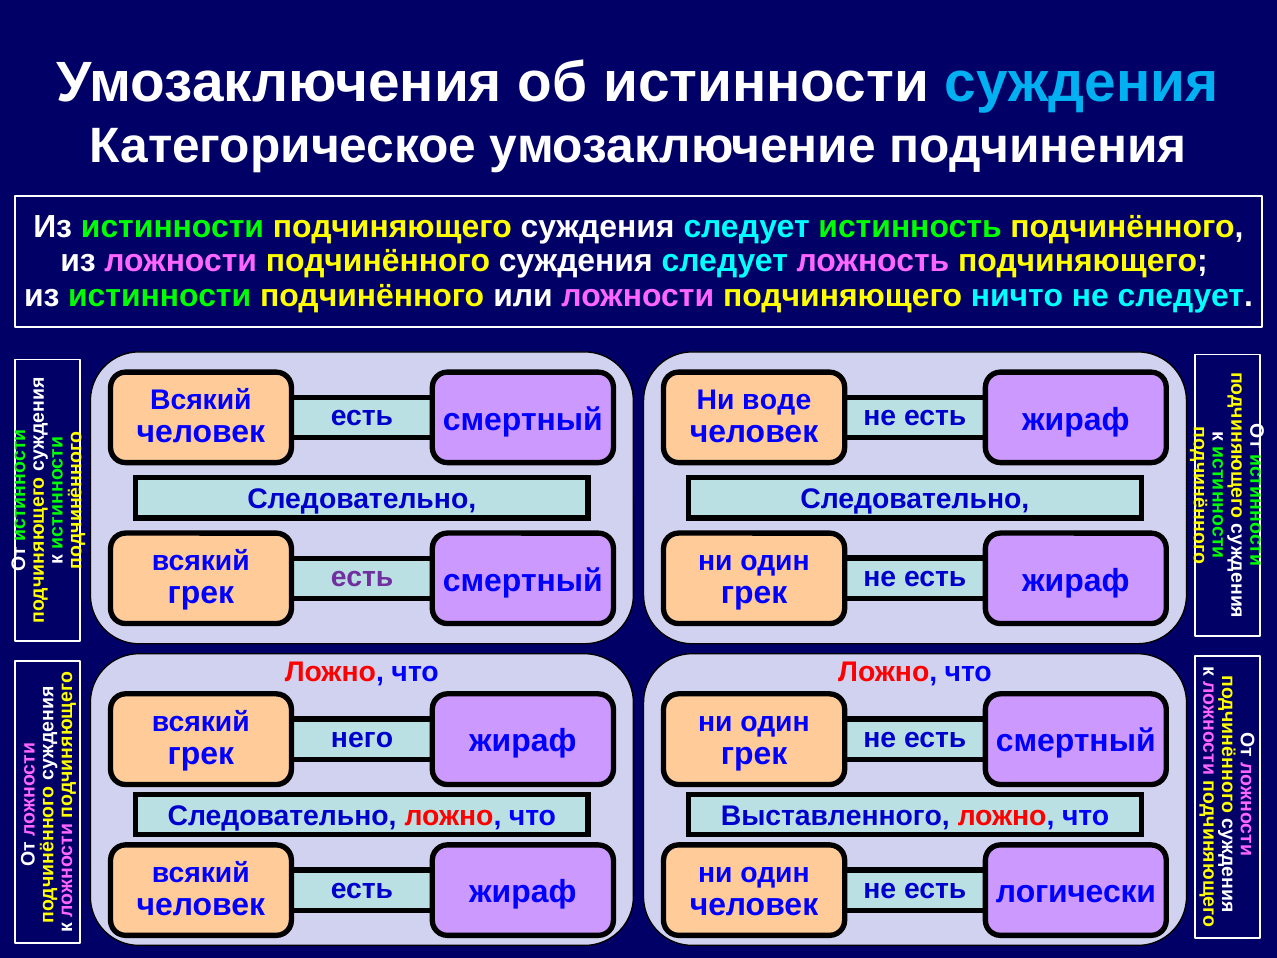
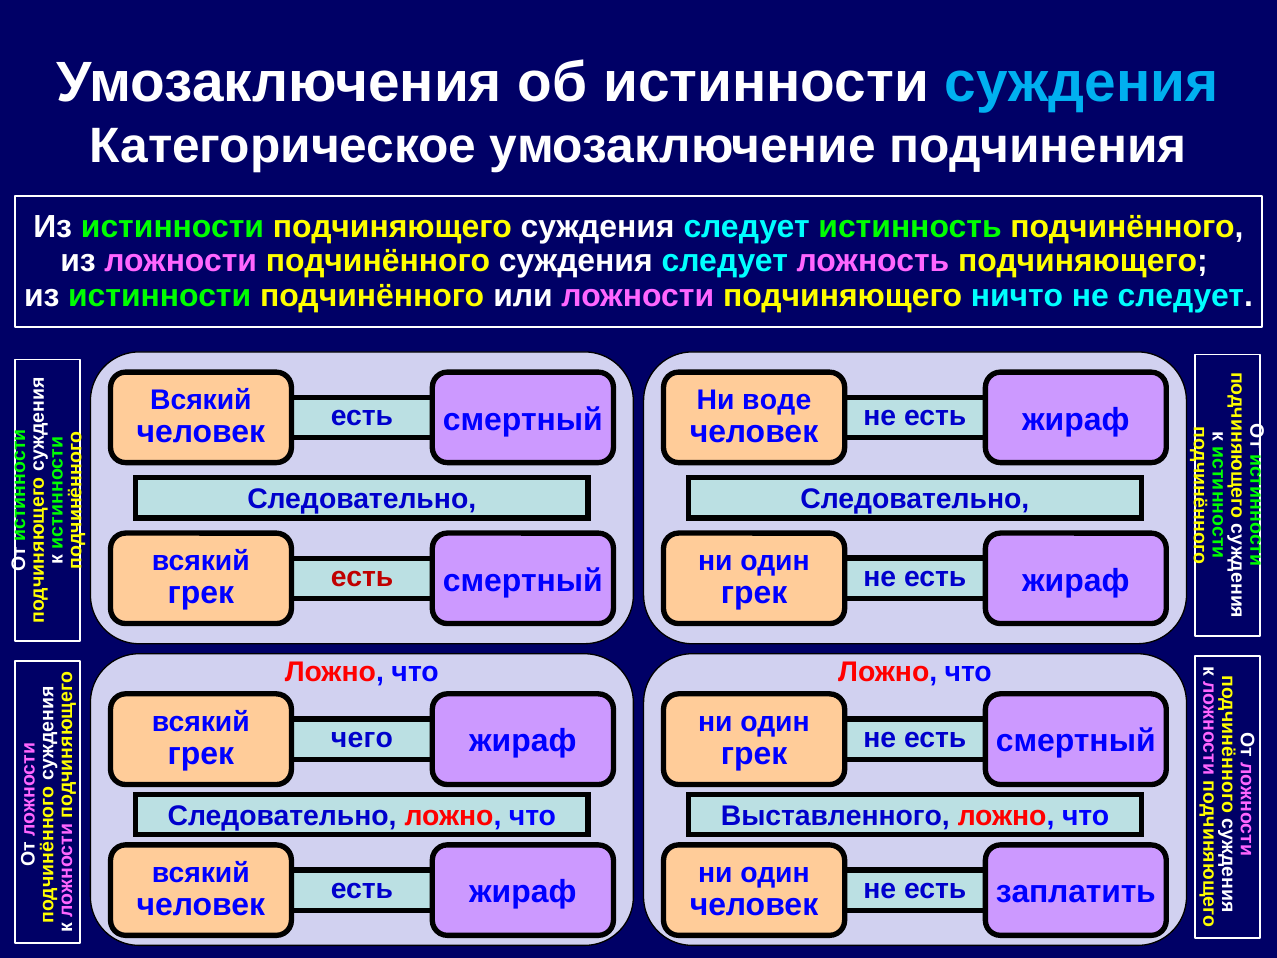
есть colour: purple -> red (362, 577)
него: него -> чего (362, 738)
логически: логически -> заплатить (1076, 892)
